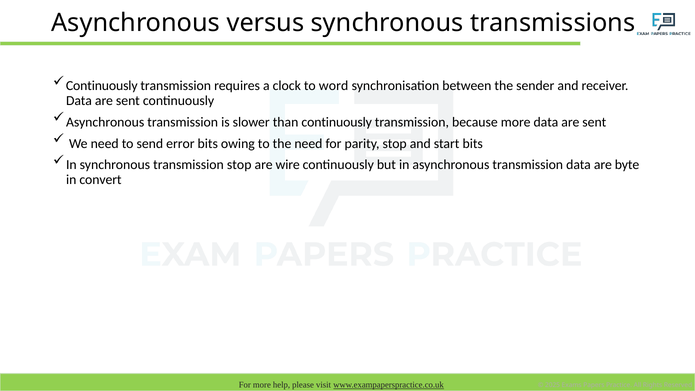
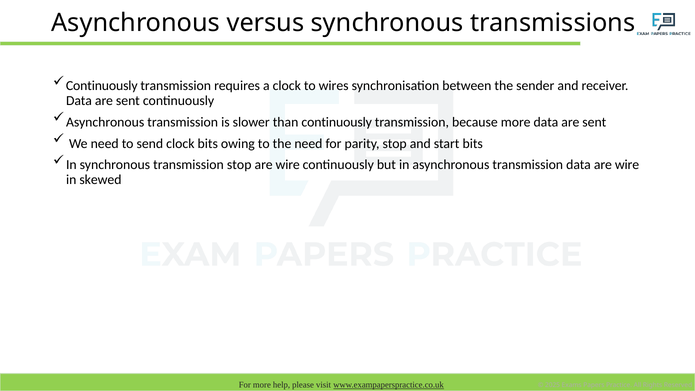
word: word -> wires (334, 86)
send error: error -> clock (180, 143)
data are byte: byte -> wire (627, 165)
convert: convert -> skewed (100, 180)
